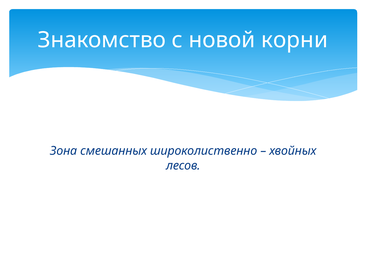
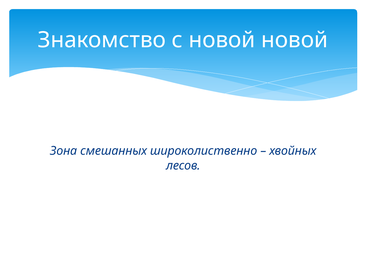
новой корни: корни -> новой (295, 40)
